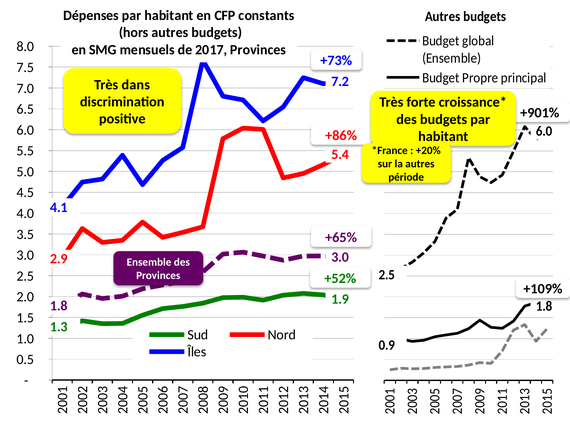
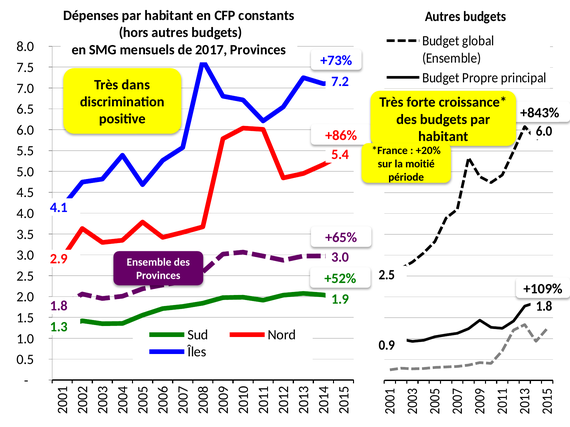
+901%: +901% -> +843% (540, 113)
la autres: autres -> moitié (420, 164)
